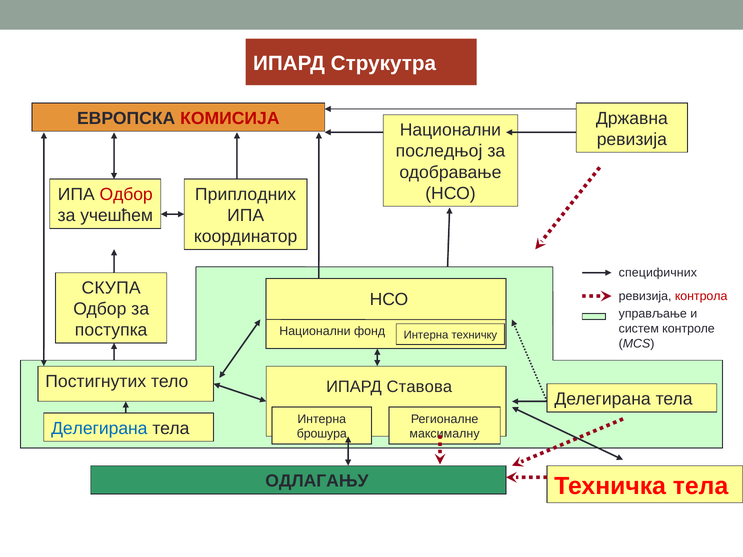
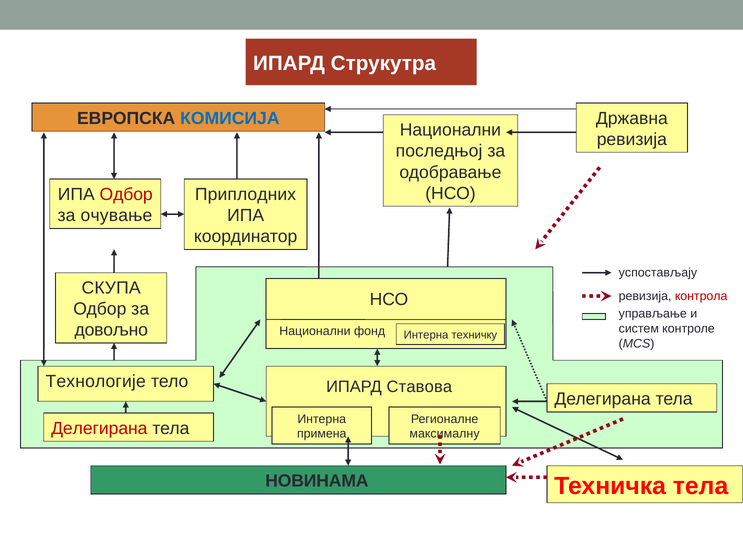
КОМИСИЈА colour: red -> blue (230, 118)
учешћем: учешћем -> очување (116, 216)
специфичних: специфичних -> успостављају (658, 273)
поступка: поступка -> дoвoљнo (111, 330)
Постигнутих: Постигнутих -> Технологије (96, 382)
Делегирана colour: blue -> red (99, 429)
брошура: брошура -> примена (322, 434)
ОДЛАГАЊУ: ОДЛАГАЊУ -> НОВИНАМА (317, 481)
